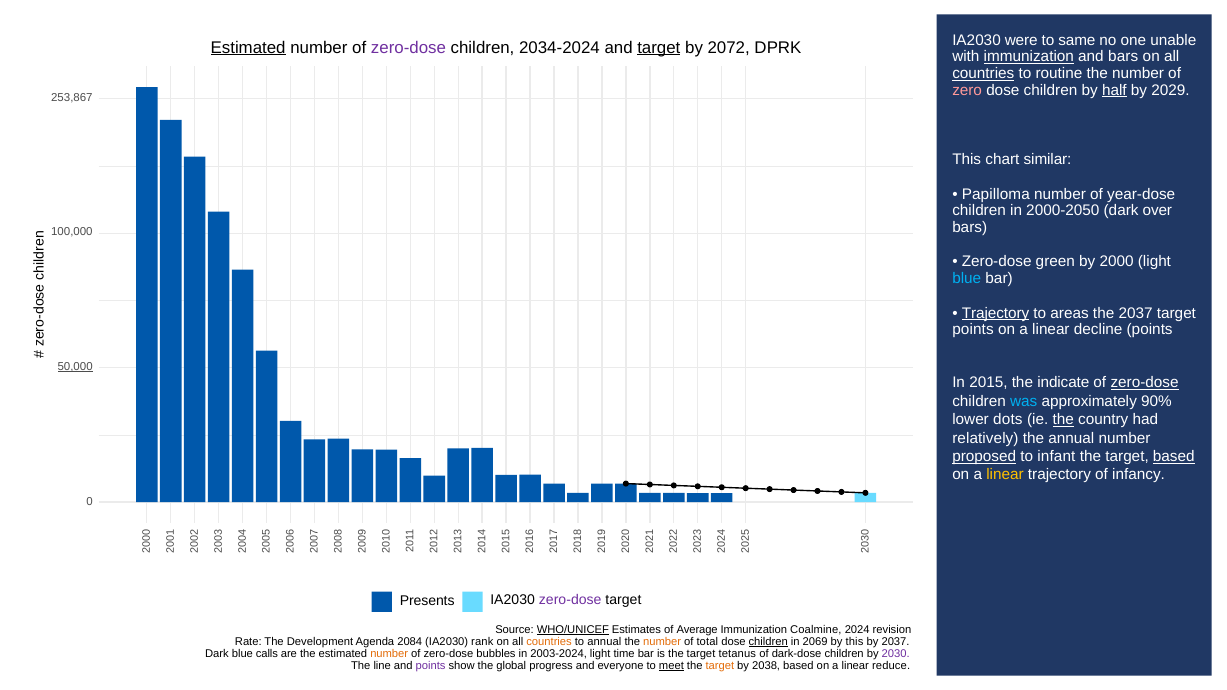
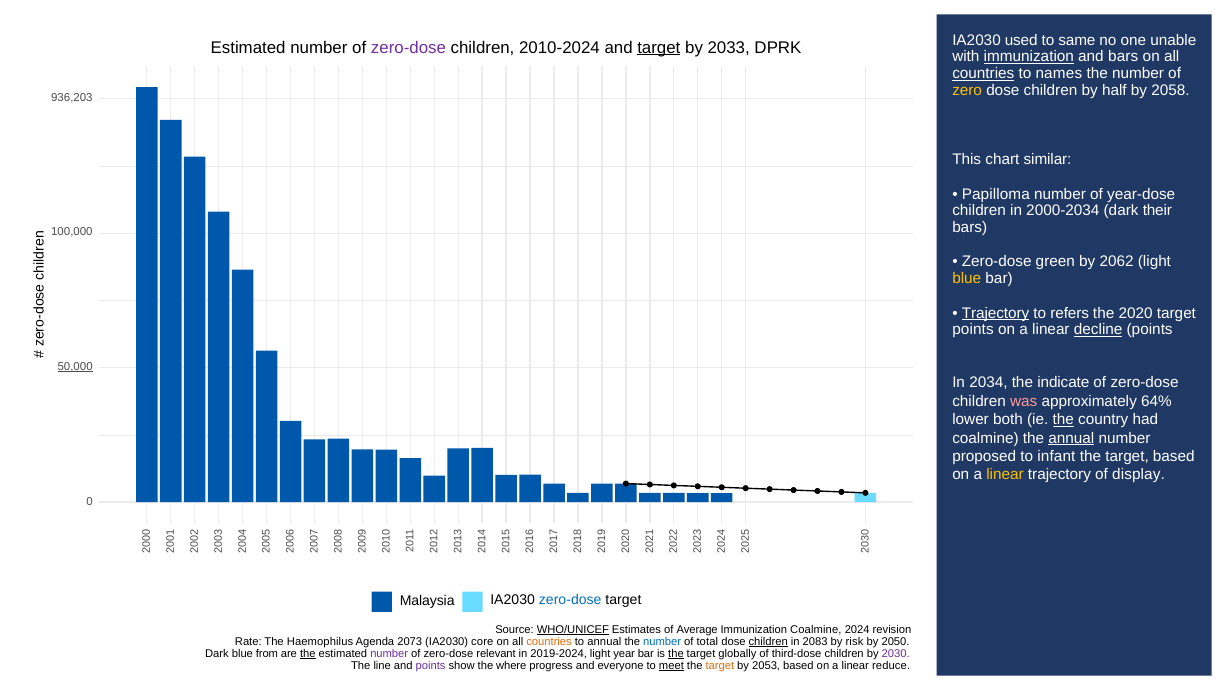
were: were -> used (1021, 40)
Estimated underline: present -> none (248, 47)
2034-2024: 2034-2024 -> 2010-2024 (559, 47)
2072: 2072 -> 2033 (729, 47)
routine: routine -> names (1059, 73)
zero colour: pink -> yellow (967, 90)
half underline: present -> none (1114, 90)
2029: 2029 -> 2058 (1170, 90)
253,867: 253,867 -> 936,203 (72, 98)
2000-2050: 2000-2050 -> 2000-2034 (1063, 211)
over: over -> their (1157, 211)
2000: 2000 -> 2062 (1117, 262)
blue colour: light blue -> yellow (967, 278)
areas: areas -> refers (1070, 313)
the 2037: 2037 -> 2020 (1136, 313)
decline underline: none -> present (1098, 330)
2015: 2015 -> 2034 (988, 383)
zero-dose underline: present -> none (1145, 383)
was colour: light blue -> pink (1024, 401)
90%: 90% -> 64% (1156, 401)
dots: dots -> both (1008, 420)
relatively: relatively -> coalmine (985, 438)
annual underline: none -> present (1071, 438)
proposed underline: present -> none (984, 457)
based underline: present -> none (1174, 457)
infancy: infancy -> display (1138, 475)
Presents: Presents -> Malaysia (427, 601)
zero-dose colour: purple -> blue (570, 600)
Development: Development -> Haemophilus (320, 642)
2084: 2084 -> 2073 (410, 642)
rank: rank -> core (482, 642)
number colour: orange -> blue (662, 642)
2069: 2069 -> 2083 (815, 642)
by this: this -> risk (854, 642)
by 2037: 2037 -> 2050 (896, 642)
calls: calls -> from (267, 654)
the underline: none -> present (308, 654)
number colour: orange -> purple (389, 654)
bubbles: bubbles -> relevant (496, 654)
2003-2024: 2003-2024 -> 2019-2024 (559, 654)
time: time -> year (624, 654)
the underline: none -> present (676, 654)
tetanus: tetanus -> globally (737, 654)
dark-dose: dark-dose -> third-dose (797, 654)
global: global -> where (511, 666)
2038: 2038 -> 2053 (766, 666)
